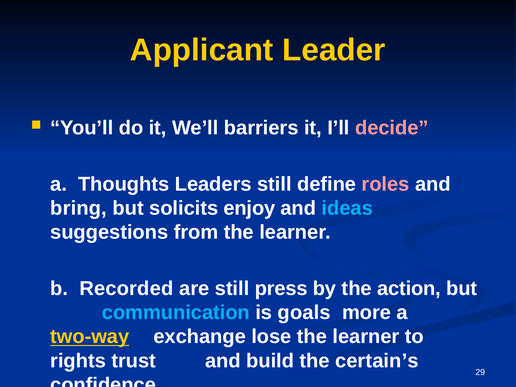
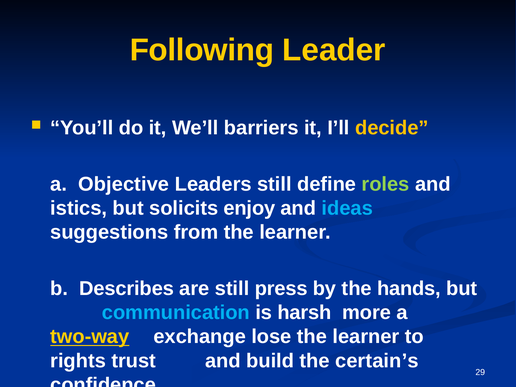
Applicant: Applicant -> Following (202, 50)
decide colour: pink -> yellow (392, 128)
Thoughts: Thoughts -> Objective (124, 184)
roles colour: pink -> light green (386, 184)
bring: bring -> istics (79, 208)
Recorded: Recorded -> Describes (127, 288)
action: action -> hands (409, 288)
goals: goals -> harsh (304, 313)
